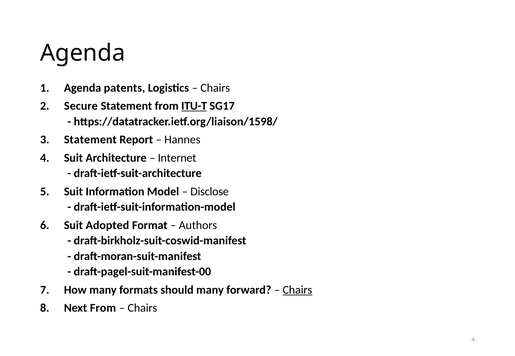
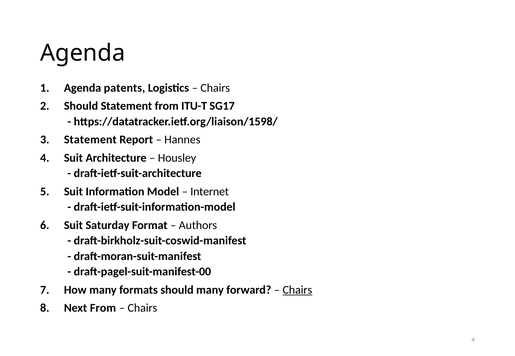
Secure: Secure -> Should (81, 106)
ITU-T underline: present -> none (194, 106)
Internet: Internet -> Housley (177, 158)
Disclose: Disclose -> Internet (210, 192)
Adopted: Adopted -> Saturday (108, 226)
